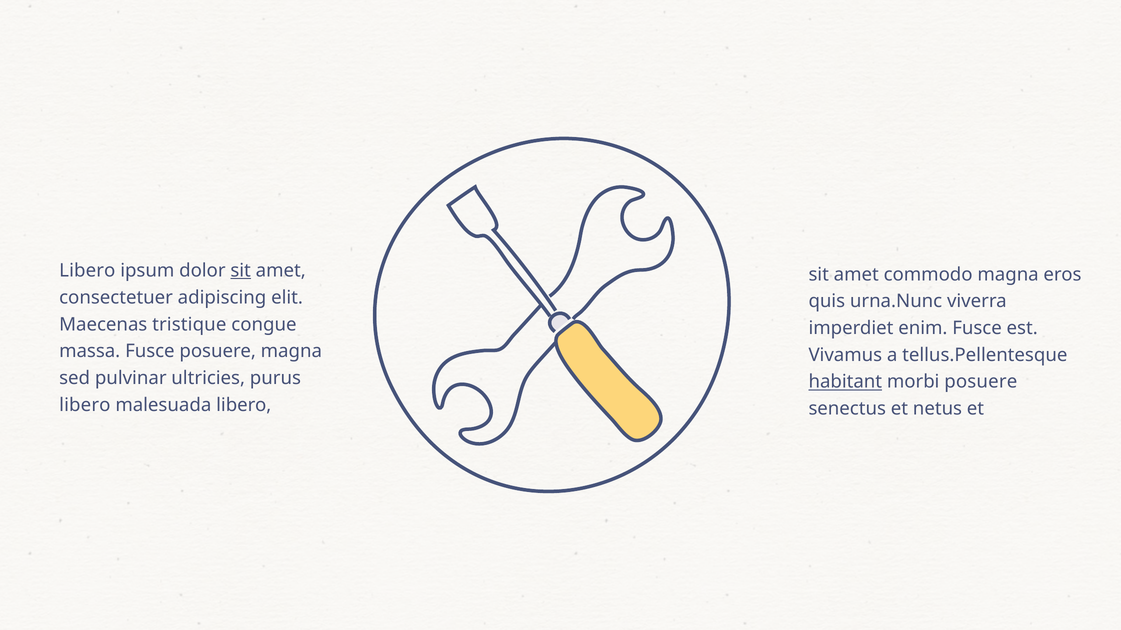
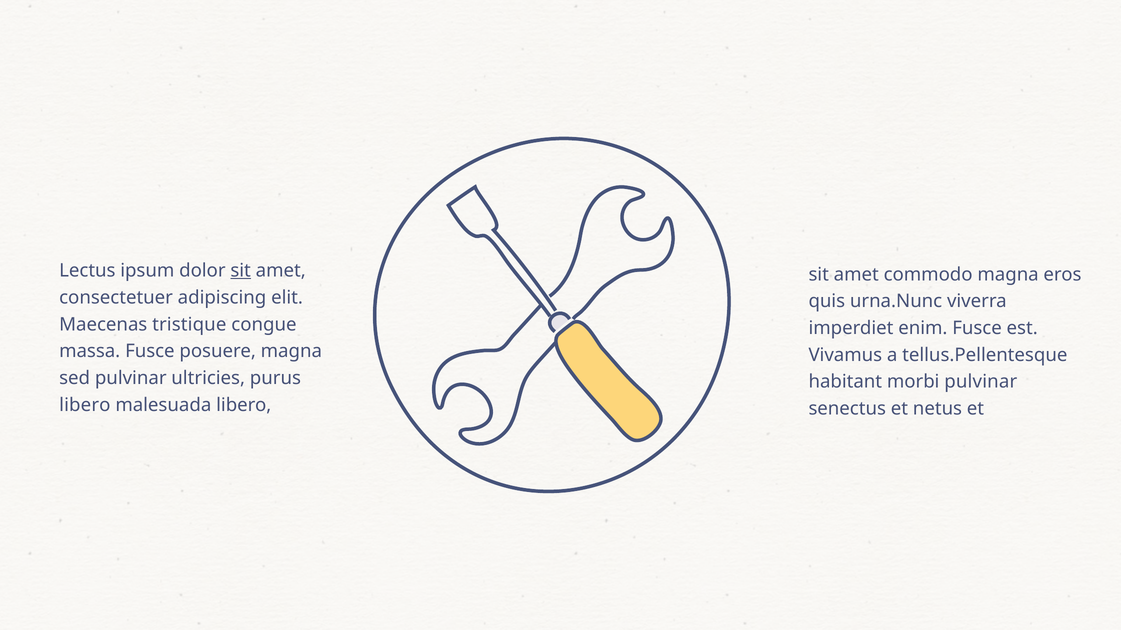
Libero: Libero -> Lectus (87, 271)
habitant underline: present -> none (845, 382)
morbi posuere: posuere -> pulvinar (981, 382)
